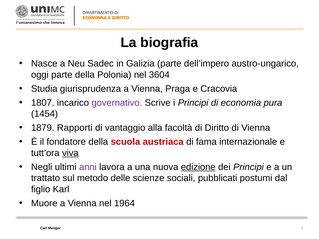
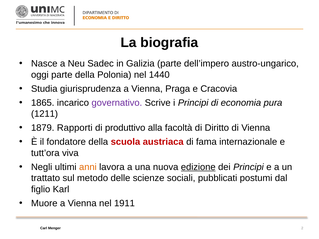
3604: 3604 -> 1440 (159, 75)
1807: 1807 -> 1865 (43, 103)
1454: 1454 -> 1211 (45, 114)
vantaggio: vantaggio -> produttivo (125, 128)
viva underline: present -> none (70, 153)
anni colour: purple -> orange (88, 167)
1964: 1964 -> 1911 (124, 204)
